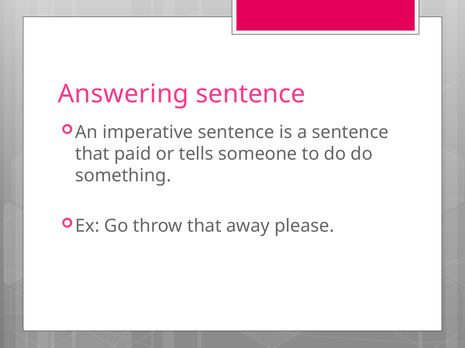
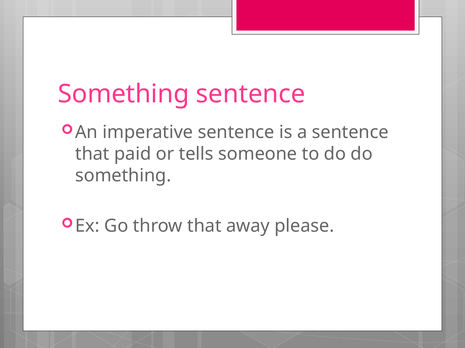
Answering: Answering -> Something (124, 94)
